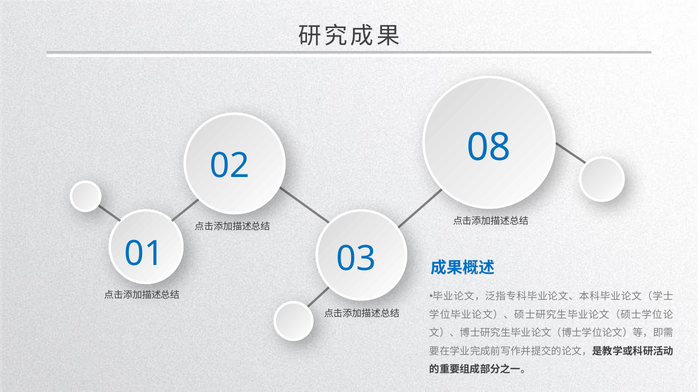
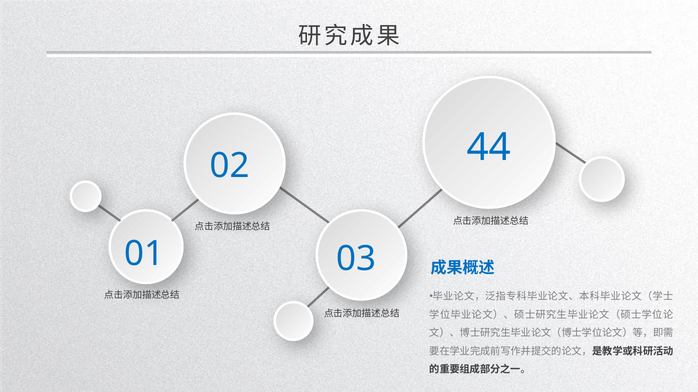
08: 08 -> 44 (489, 148)
